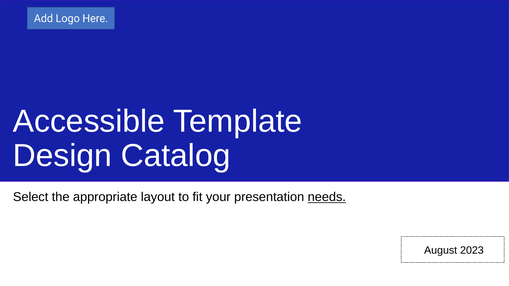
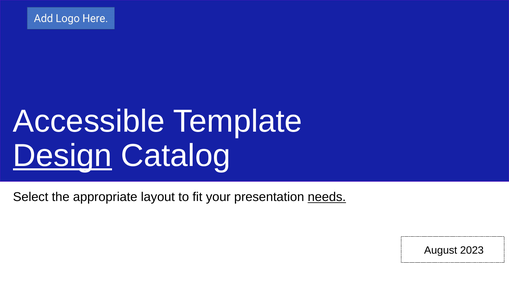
Design underline: none -> present (62, 156)
